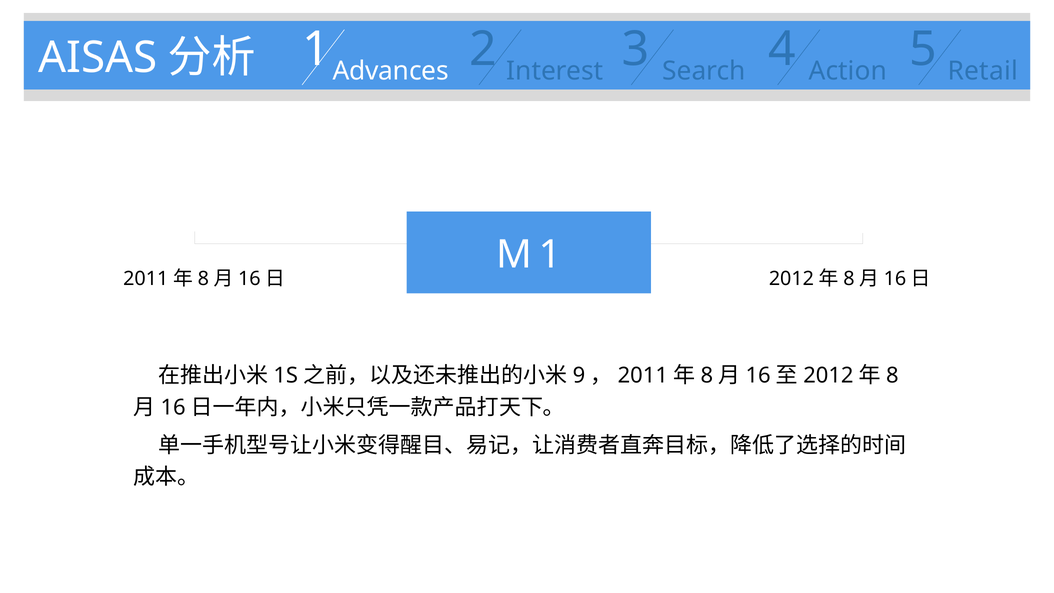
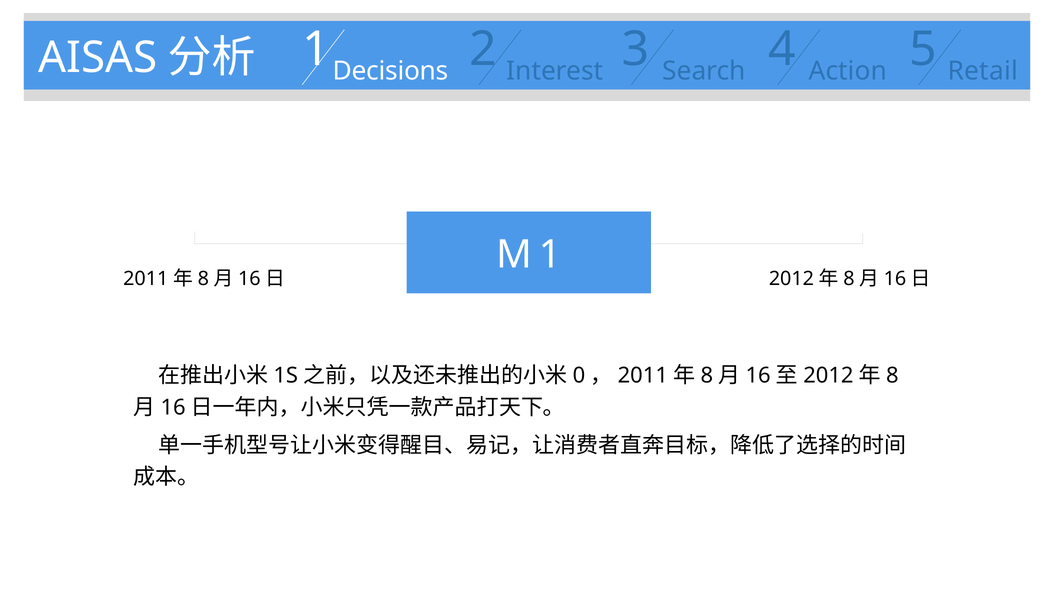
Advances: Advances -> Decisions (391, 71)
9: 9 -> 0 (579, 376)
